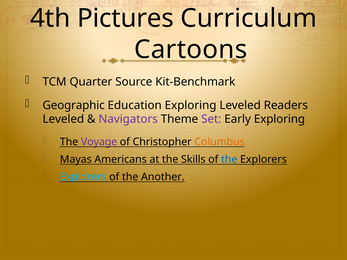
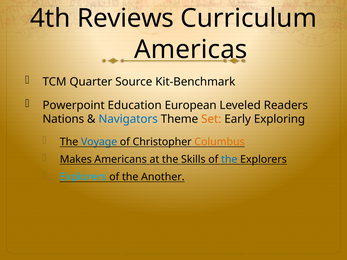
Pictures: Pictures -> Reviews (126, 18)
Cartoons: Cartoons -> Americas (191, 50)
Geographic: Geographic -> Powerpoint (74, 105)
Education Exploring: Exploring -> European (191, 105)
Leveled: Leveled -> Nations (63, 119)
Navigators colour: purple -> blue (128, 119)
Set colour: purple -> orange (211, 119)
Voyage colour: purple -> blue (99, 142)
Mayas: Mayas -> Makes (76, 160)
